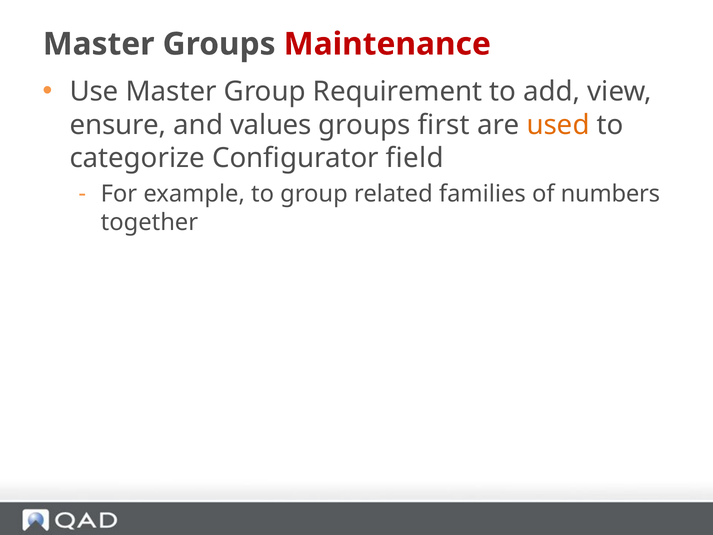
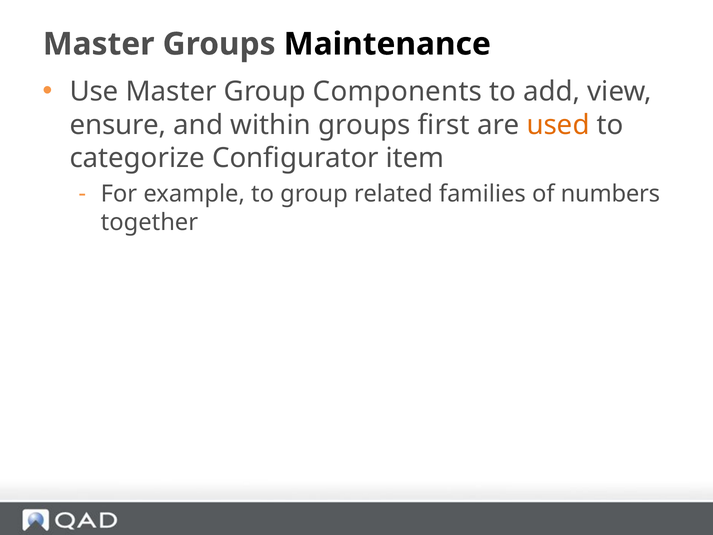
Maintenance colour: red -> black (387, 44)
Requirement: Requirement -> Components (397, 92)
values: values -> within (271, 125)
field: field -> item (415, 158)
